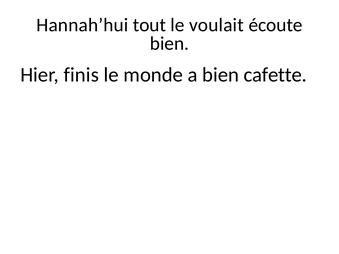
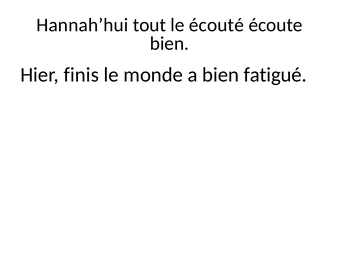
voulait: voulait -> écouté (216, 25)
cafette: cafette -> fatigué (275, 75)
